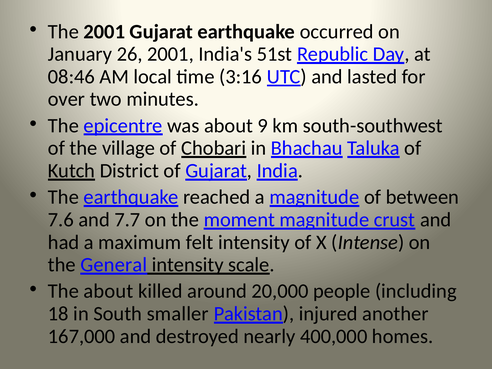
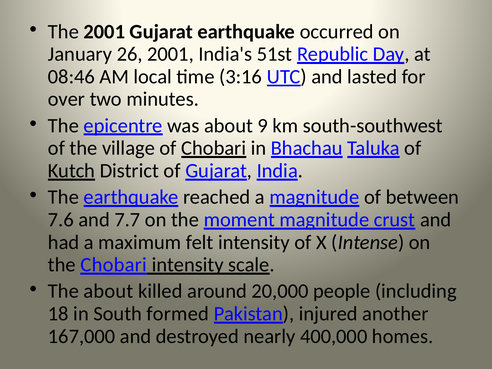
the General: General -> Chobari (114, 265)
smaller: smaller -> formed (178, 314)
